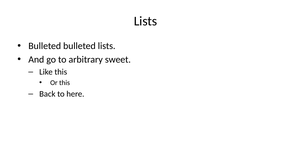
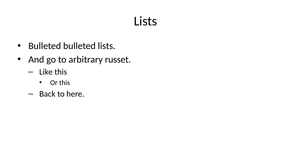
sweet: sweet -> russet (118, 60)
